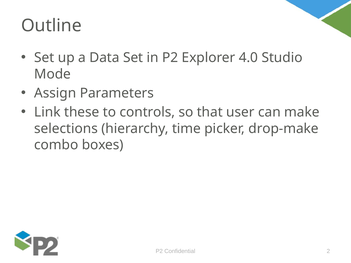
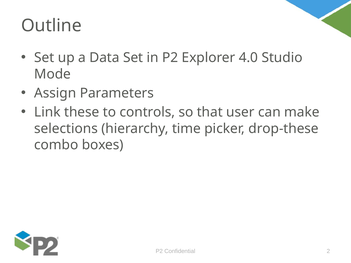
drop-make: drop-make -> drop-these (284, 129)
